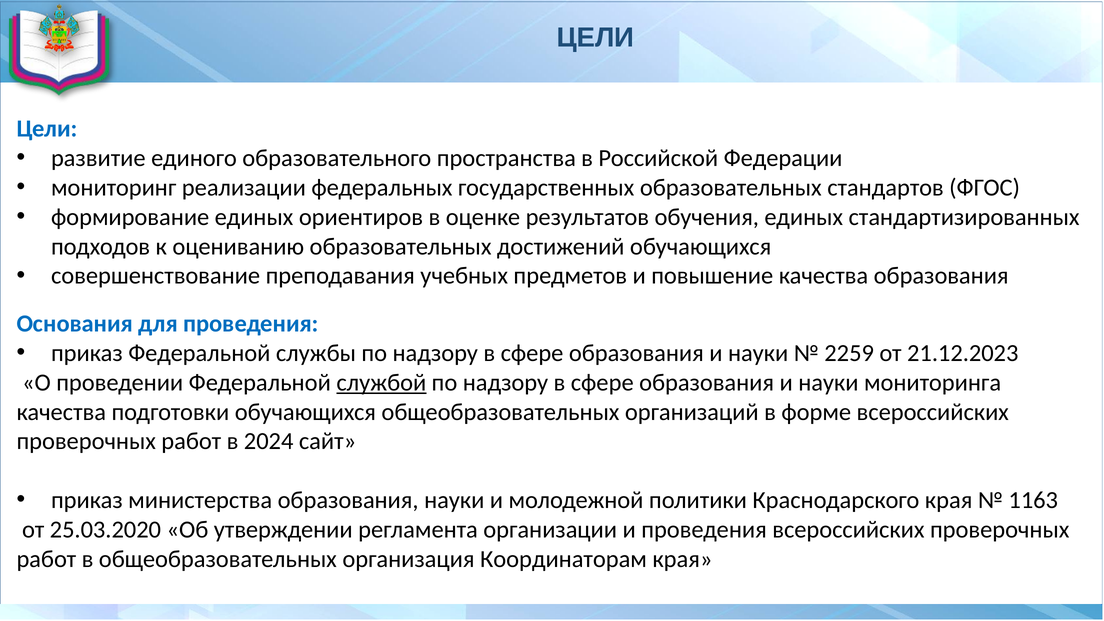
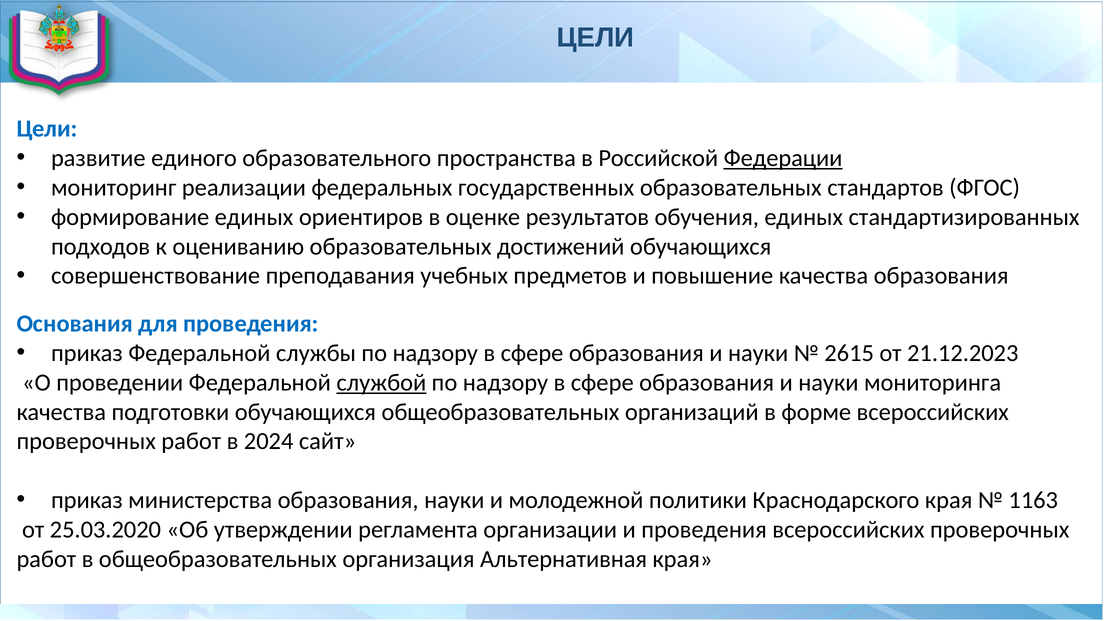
Федерации underline: none -> present (783, 158)
2259: 2259 -> 2615 (849, 353)
Координаторам: Координаторам -> Альтернативная (564, 559)
